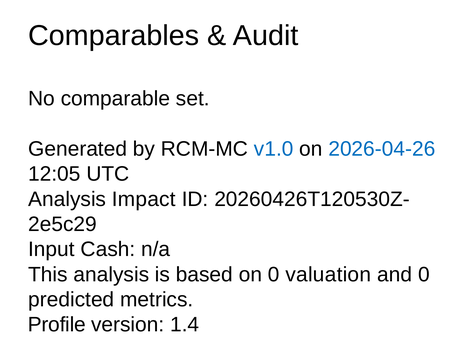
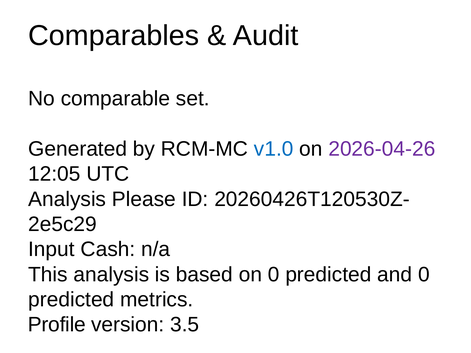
2026-04-26 colour: blue -> purple (382, 149)
Impact: Impact -> Please (144, 199)
on 0 valuation: valuation -> predicted (328, 275)
1.4: 1.4 -> 3.5 (185, 325)
